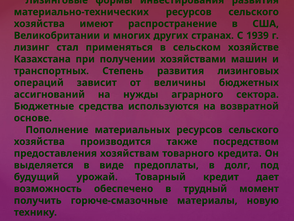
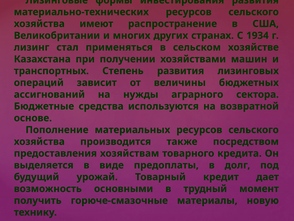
1939: 1939 -> 1934 (257, 35)
обеспечено: обеспечено -> основными (124, 188)
